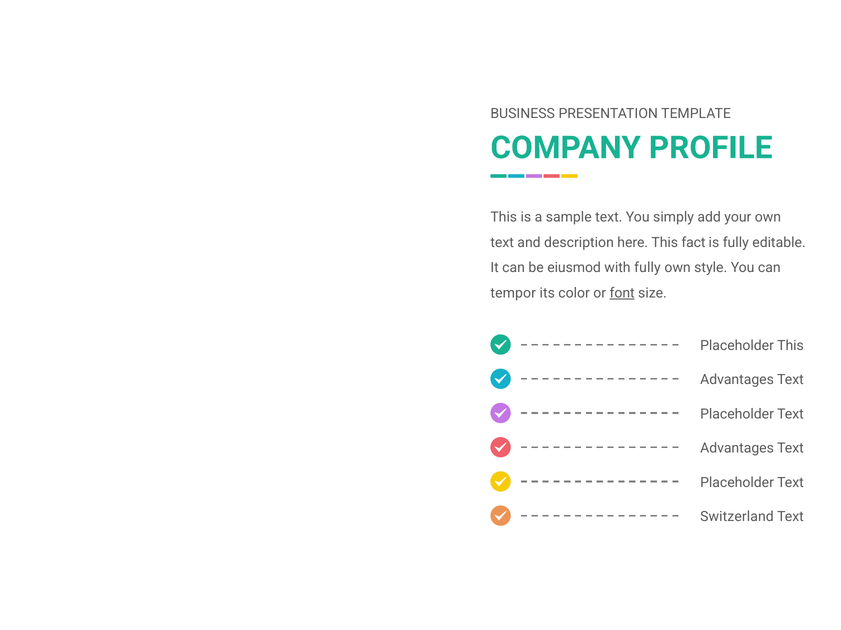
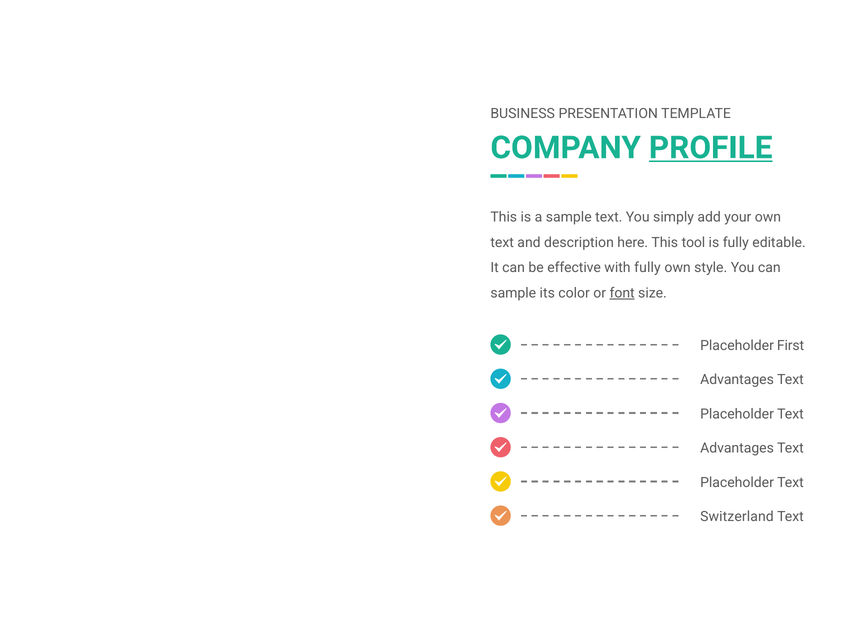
PROFILE underline: none -> present (711, 148)
fact: fact -> tool (693, 243)
eiusmod: eiusmod -> effective (574, 268)
tempor: tempor -> sample (513, 293)
Placeholder This: This -> First (791, 346)
